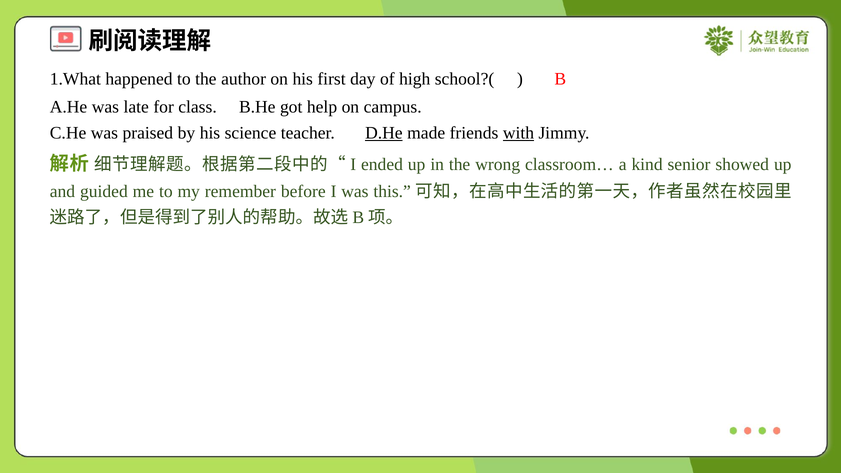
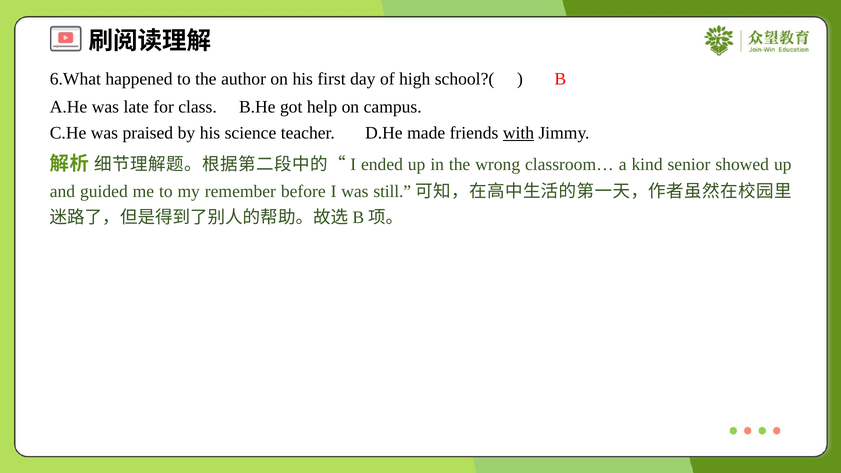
1.What: 1.What -> 6.What (75, 79)
D.He underline: present -> none (384, 133)
this: this -> still (392, 191)
